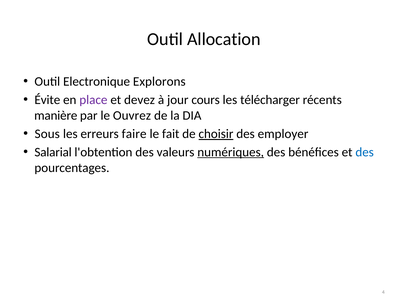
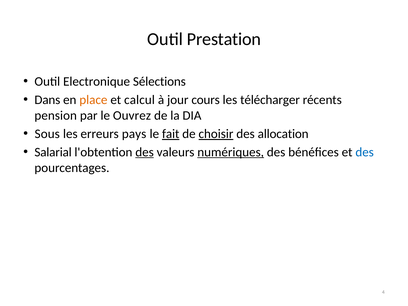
Allocation: Allocation -> Prestation (224, 39)
Explorons: Explorons -> Sélections (159, 82)
Évite: Évite -> Dans (47, 100)
place colour: purple -> orange (93, 100)
devez: devez -> calcul (139, 100)
manière: manière -> pension (56, 116)
faire: faire -> pays (134, 134)
fait underline: none -> present (171, 134)
employer: employer -> allocation (283, 134)
des underline: none -> present (145, 152)
